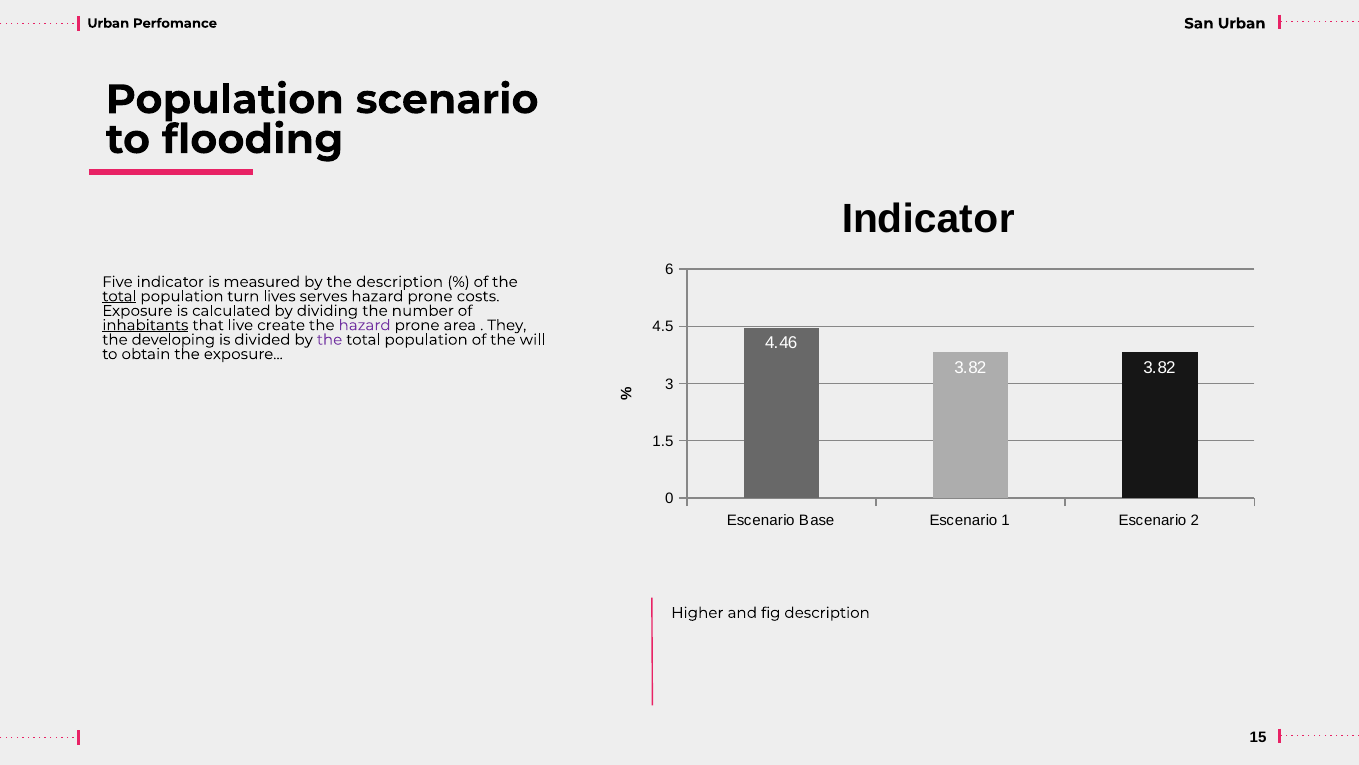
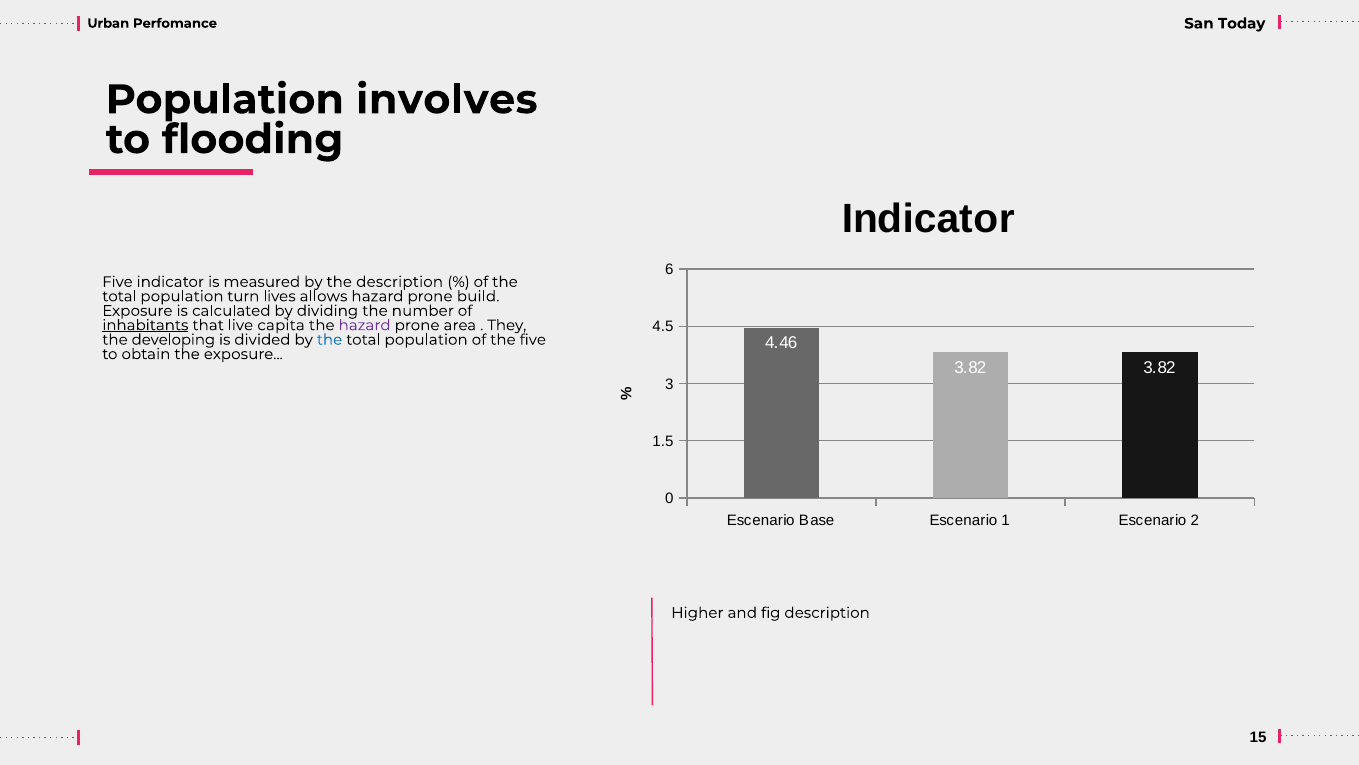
San Urban: Urban -> Today (1242, 23)
scenario: scenario -> involves (447, 100)
total underline: present -> none (119, 296)
serves: serves -> allows (324, 296)
costs: costs -> build (478, 296)
create: create -> capita (281, 325)
the colour: purple -> blue (330, 339)
the will: will -> five (533, 339)
